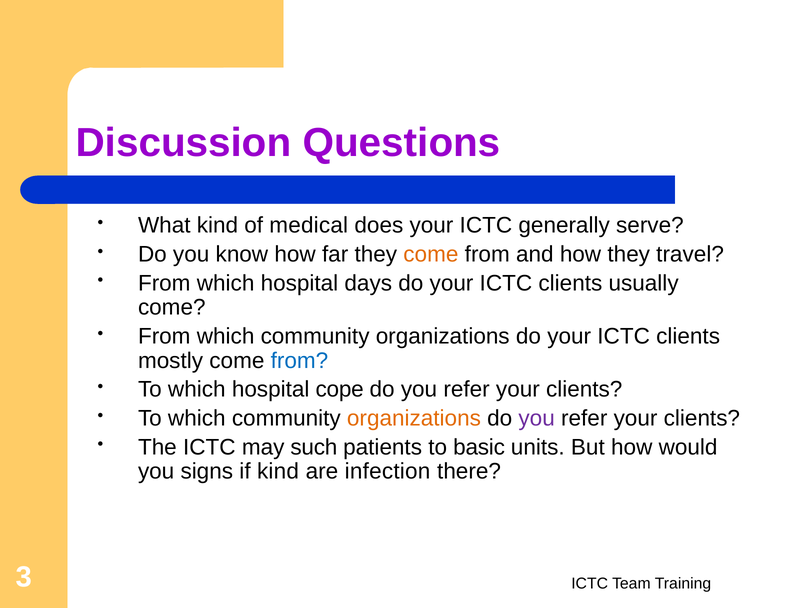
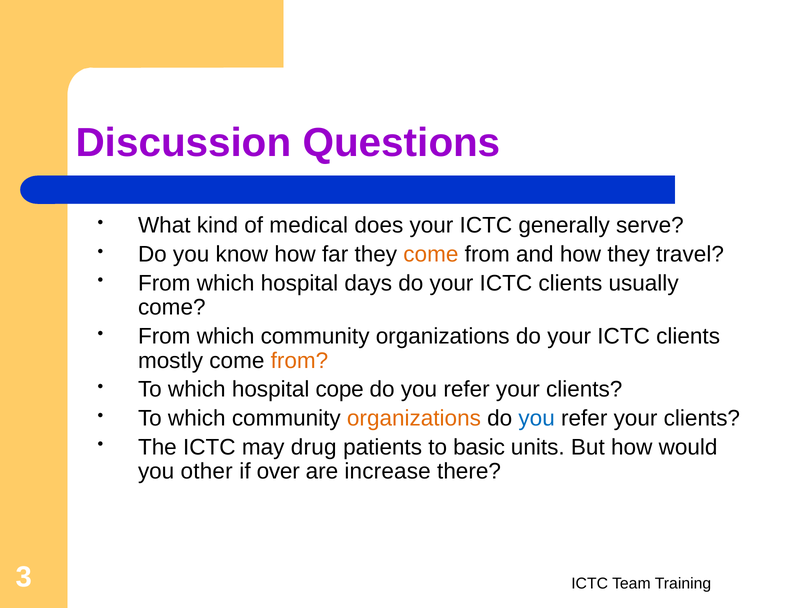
from colour: blue -> orange (299, 360)
you colour: purple -> blue (537, 418)
such: such -> drug (314, 447)
signs: signs -> other (207, 471)
if kind: kind -> over (278, 471)
infection: infection -> increase (388, 471)
